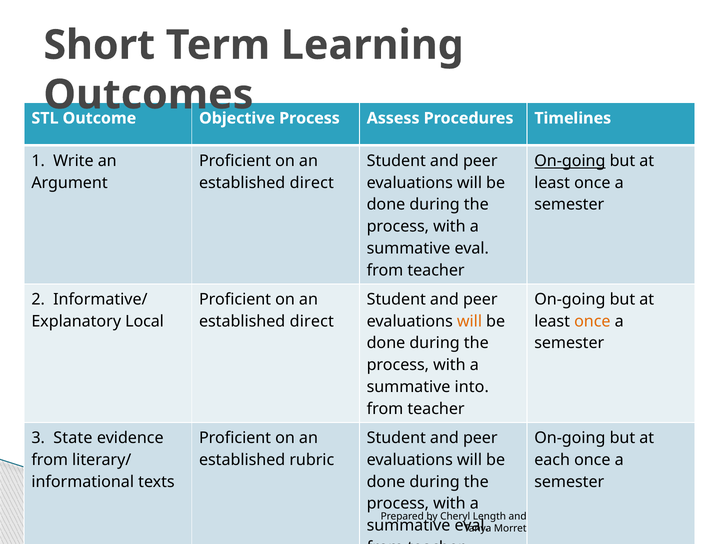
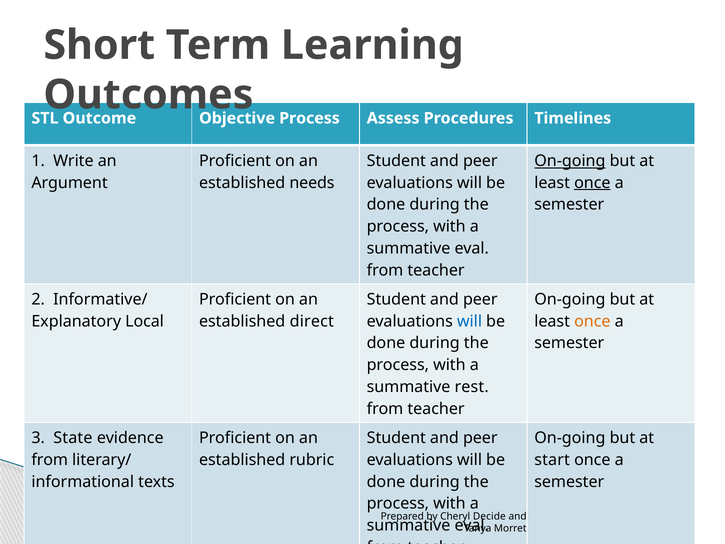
direct: direct -> needs (312, 183)
once underline: none -> present (592, 183)
will colour: orange -> blue (469, 321)
into: into -> rest (472, 387)
each: each -> start (552, 460)
Length: Length -> Decide (489, 516)
